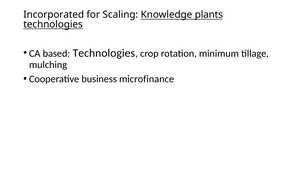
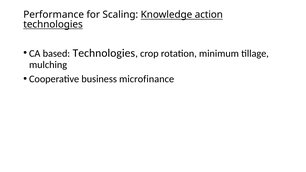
Incorporated: Incorporated -> Performance (54, 15)
plants: plants -> action (209, 15)
